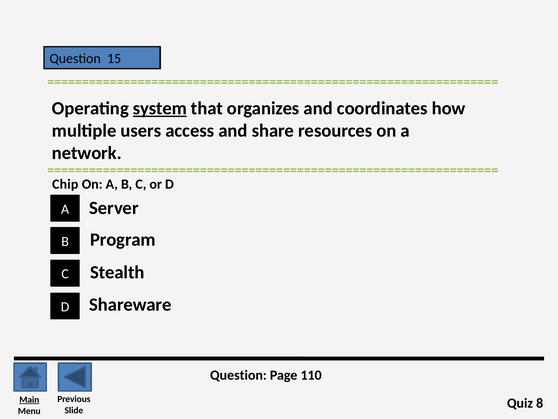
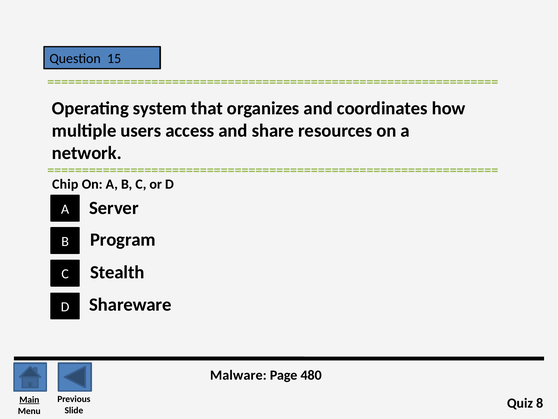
system underline: present -> none (160, 108)
Question: Question -> Malware (238, 375)
110: 110 -> 480 (311, 375)
